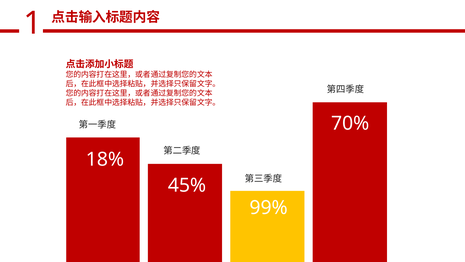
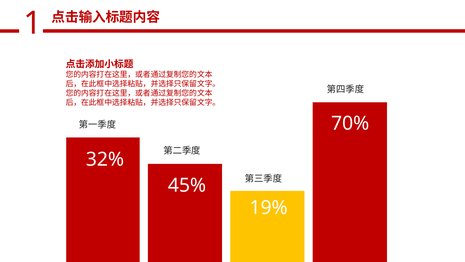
18%: 18% -> 32% (105, 159)
99%: 99% -> 19% (269, 207)
